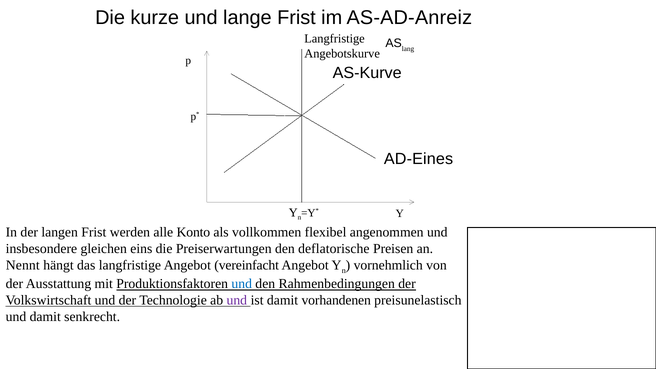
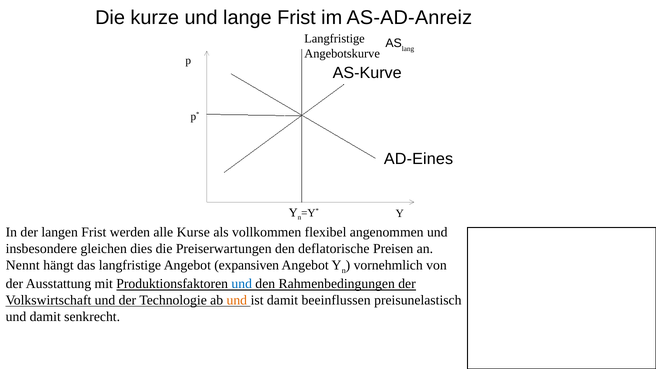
Konto: Konto -> Kurse (193, 232)
eins: eins -> dies (141, 249)
vereinfacht: vereinfacht -> expansiven (247, 265)
und colour: purple -> orange (237, 300)
vorhandenen: vorhandenen -> beeinflussen (336, 300)
